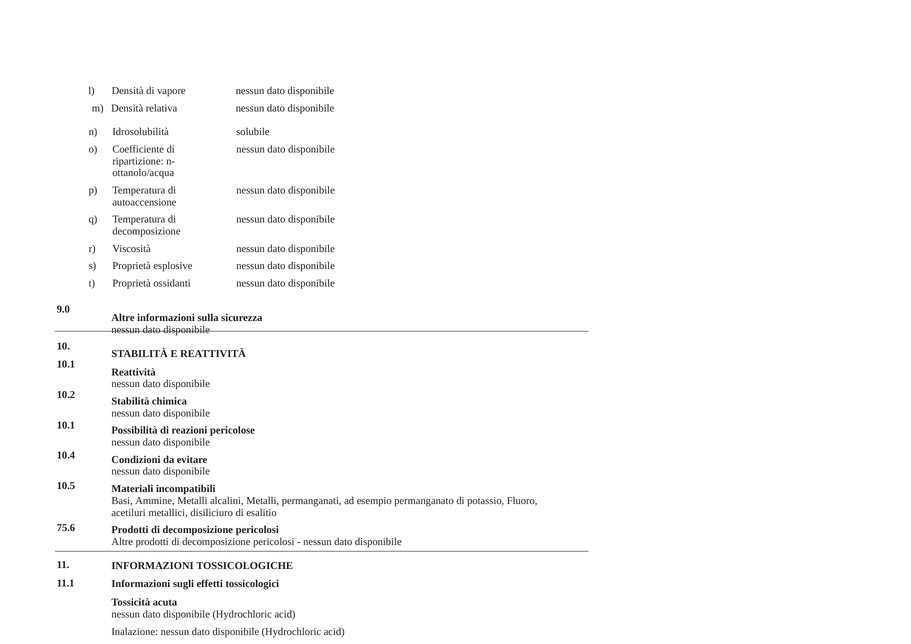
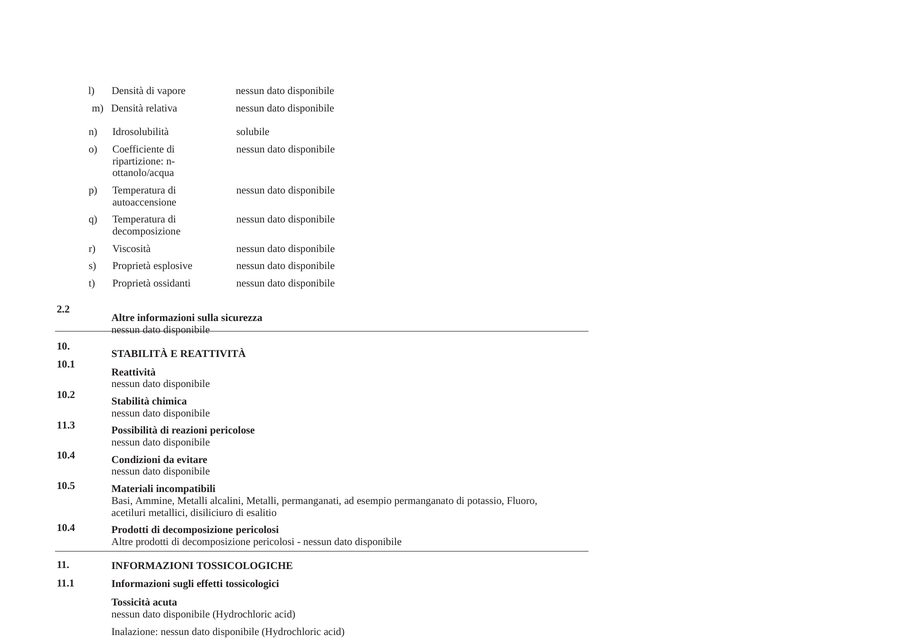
9.0: 9.0 -> 2.2 (63, 309)
10.1: 10.1 -> 11.3 (66, 425)
75.6: 75.6 -> 10.4 (66, 528)
